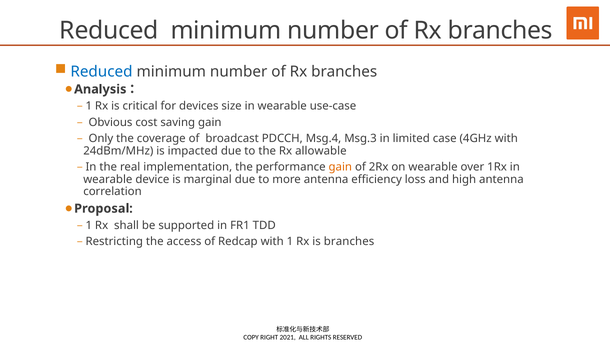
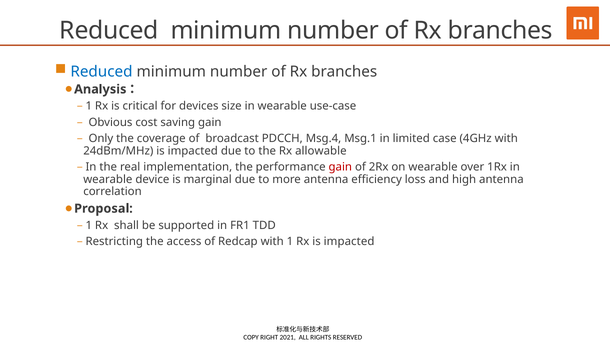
Msg.3: Msg.3 -> Msg.1 (360, 138)
gain colour: orange -> red (340, 167)
Rx is branches: branches -> impacted (349, 242)
